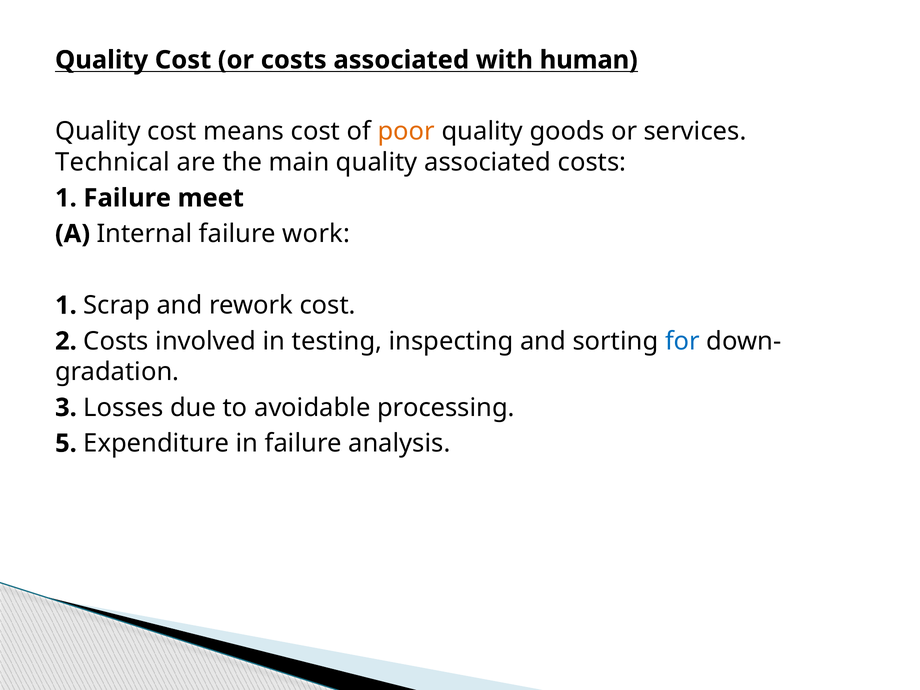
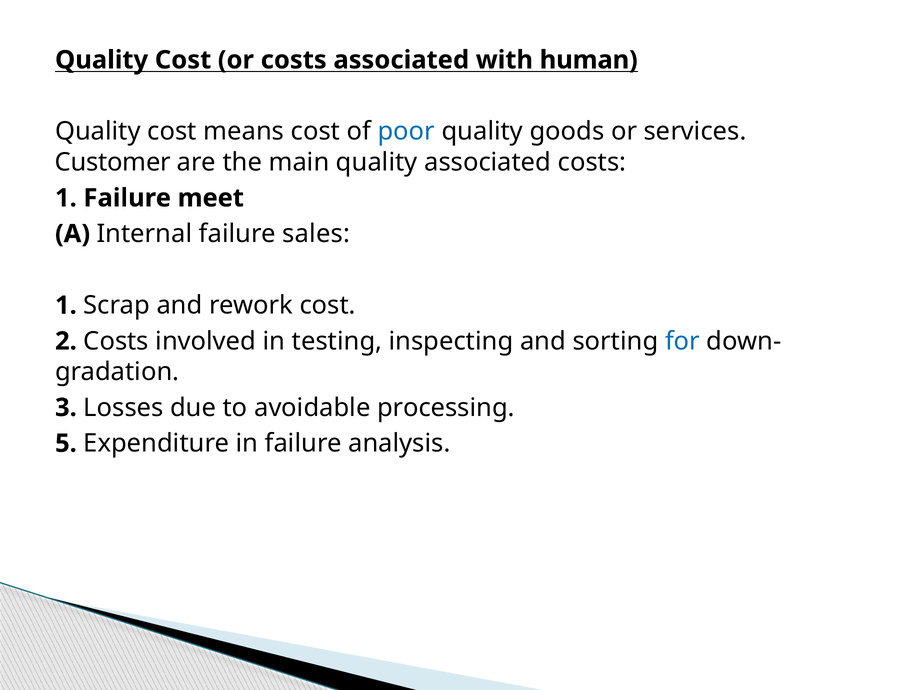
poor colour: orange -> blue (406, 132)
Technical: Technical -> Customer (113, 162)
work: work -> sales (316, 234)
